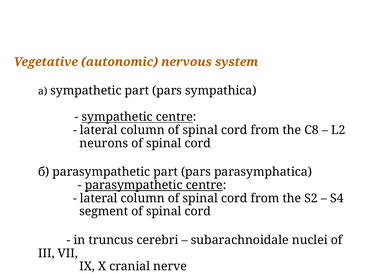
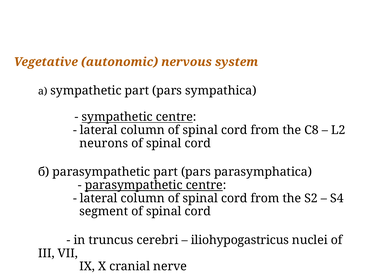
subarachnoidale: subarachnoidale -> iliohypogastricus (240, 241)
